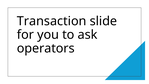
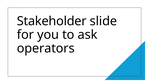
Transaction: Transaction -> Stakeholder (52, 21)
